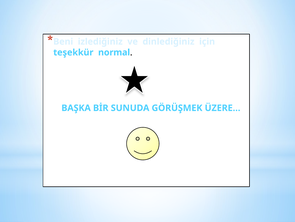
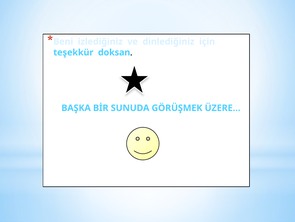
normal: normal -> doksan (114, 52)
